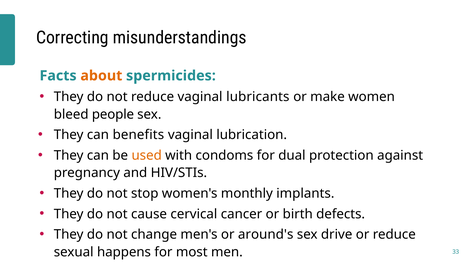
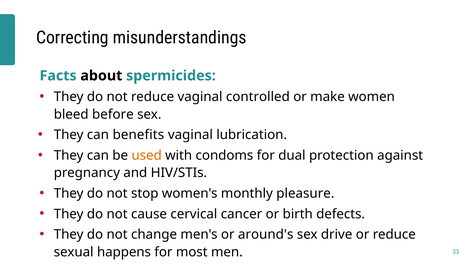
about colour: orange -> black (101, 76)
lubricants: lubricants -> controlled (258, 97)
people: people -> before (113, 114)
implants: implants -> pleasure (305, 193)
